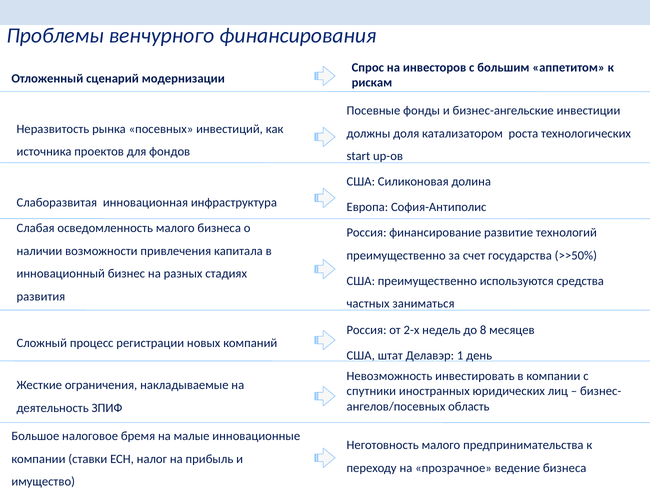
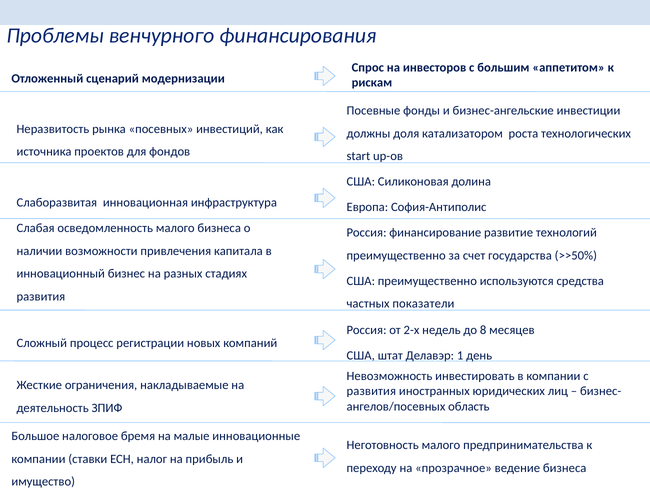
заниматься: заниматься -> показатели (423, 304)
спутники: спутники -> развития (371, 391)
